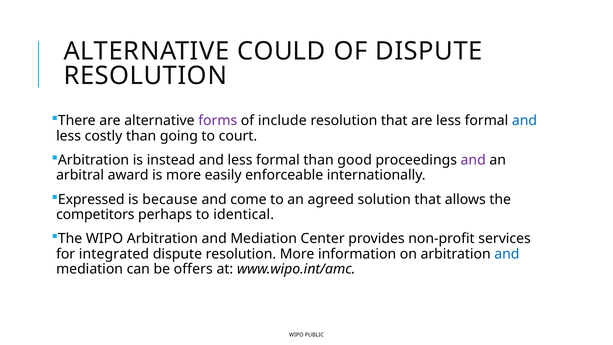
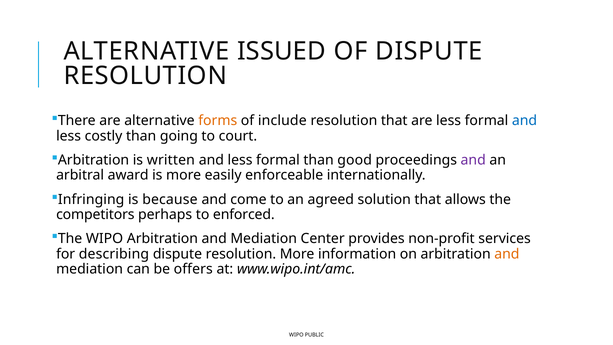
COULD: COULD -> ISSUED (281, 51)
forms colour: purple -> orange (218, 121)
instead: instead -> written (171, 160)
Expressed: Expressed -> Infringing (91, 199)
identical: identical -> enforced (244, 215)
integrated: integrated -> describing (114, 254)
and colour: blue -> orange (507, 254)
